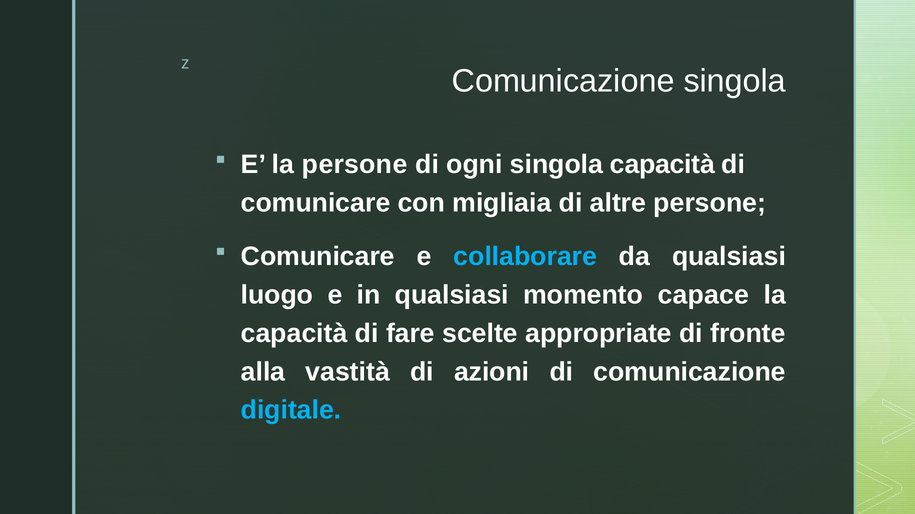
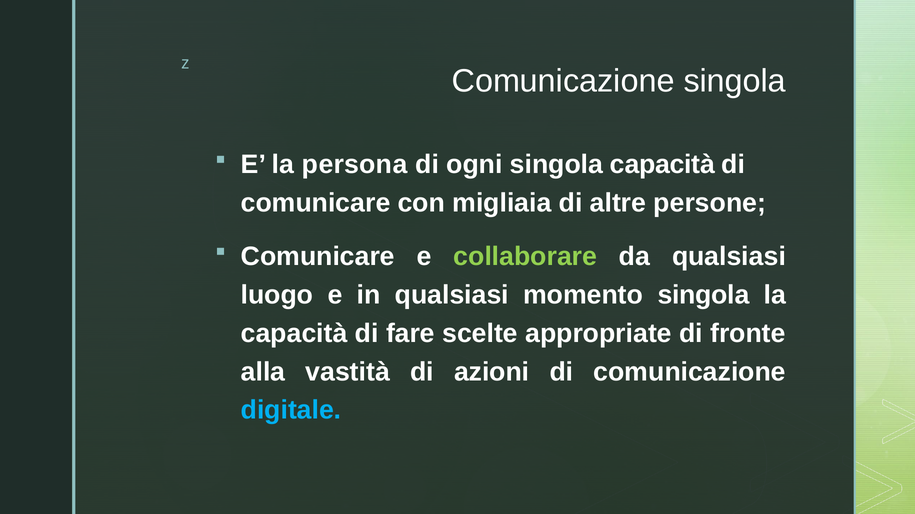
la persone: persone -> persona (355, 165)
collaborare colour: light blue -> light green (525, 257)
momento capace: capace -> singola (704, 295)
